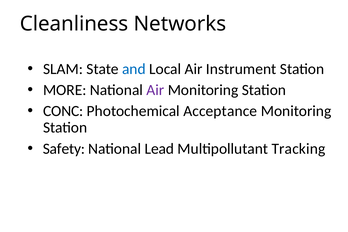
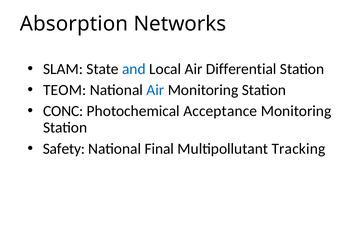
Cleanliness: Cleanliness -> Absorption (74, 24)
Instrument: Instrument -> Differential (241, 69)
MORE: MORE -> TEOM (65, 90)
Air colour: purple -> blue (155, 90)
Lead: Lead -> Final (159, 149)
